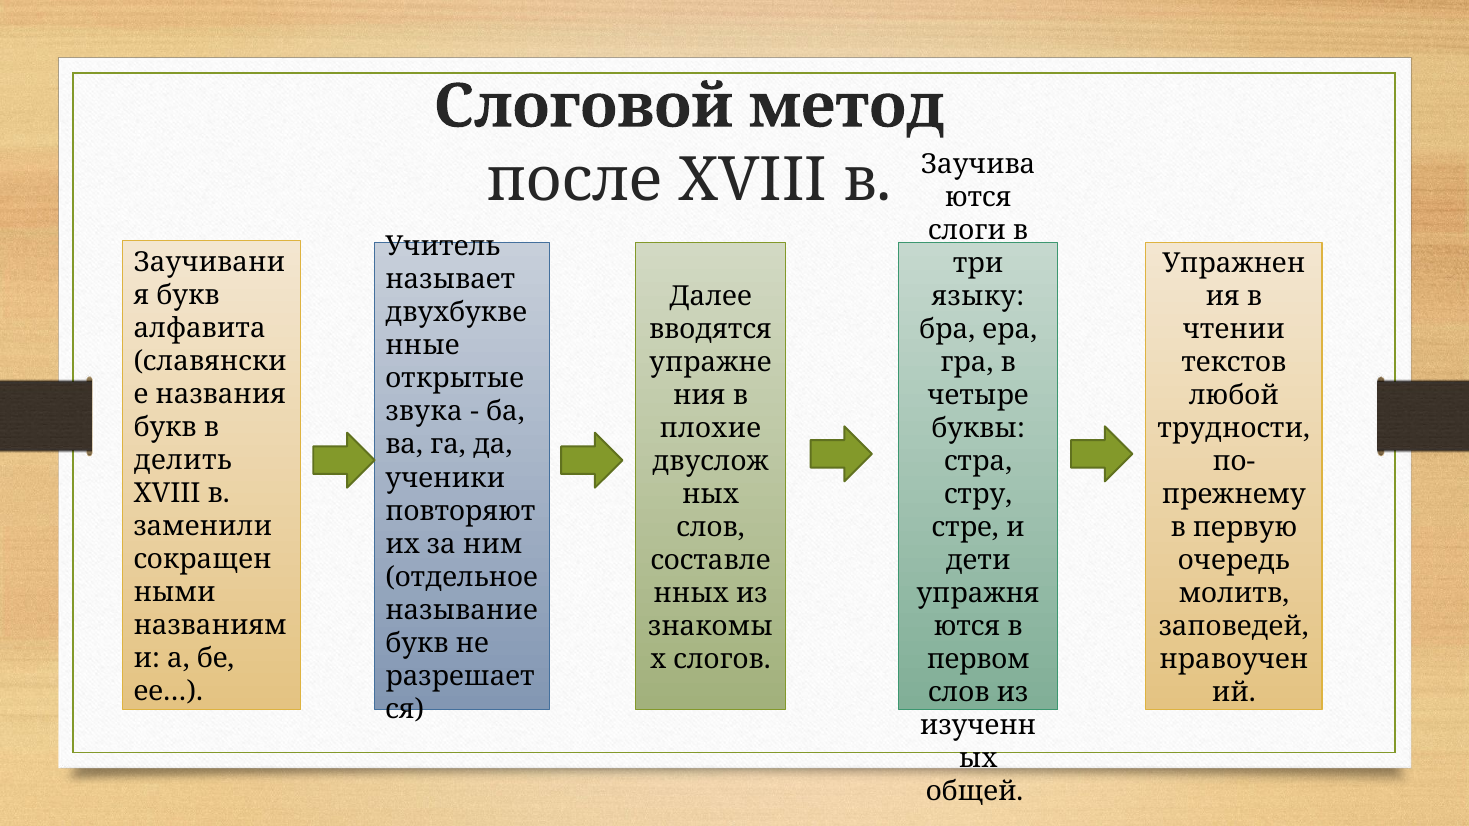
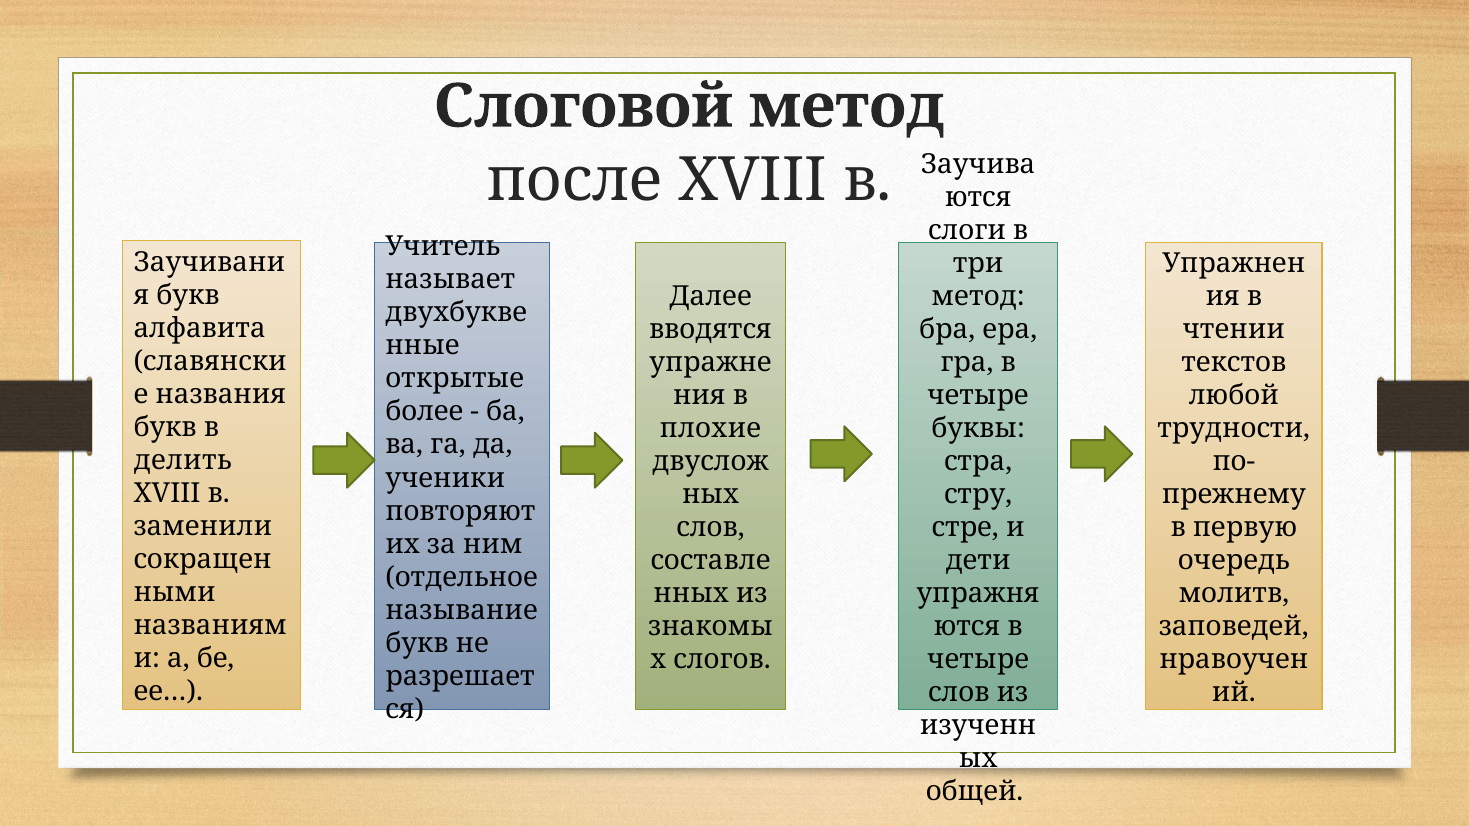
языку: языку -> метод (978, 296)
звука: звука -> более (424, 412)
первом: первом -> четыре (978, 660)
